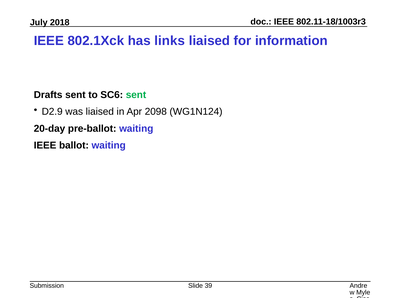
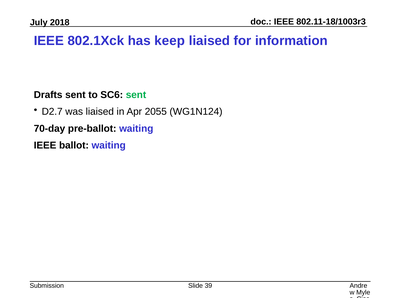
links: links -> keep (170, 41)
D2.9: D2.9 -> D2.7 (52, 112)
2098: 2098 -> 2055 (156, 112)
20-day: 20-day -> 70-day (49, 128)
